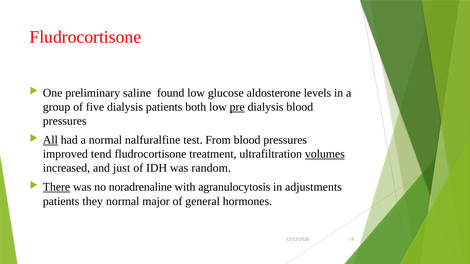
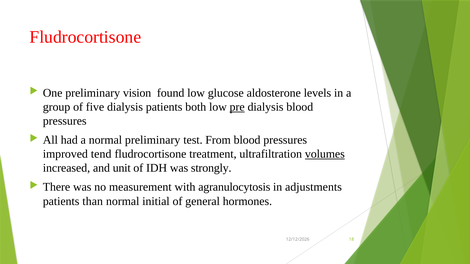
saline: saline -> vision (137, 93)
All underline: present -> none (50, 140)
normal nalfuralfine: nalfuralfine -> preliminary (153, 140)
just: just -> unit (122, 168)
random: random -> strongly (211, 168)
There underline: present -> none (57, 187)
noradrenaline: noradrenaline -> measurement (140, 187)
they: they -> than (93, 201)
major: major -> initial (156, 201)
